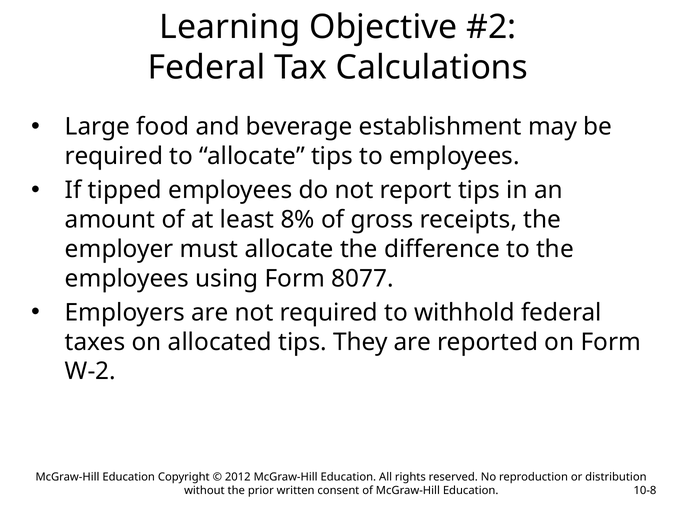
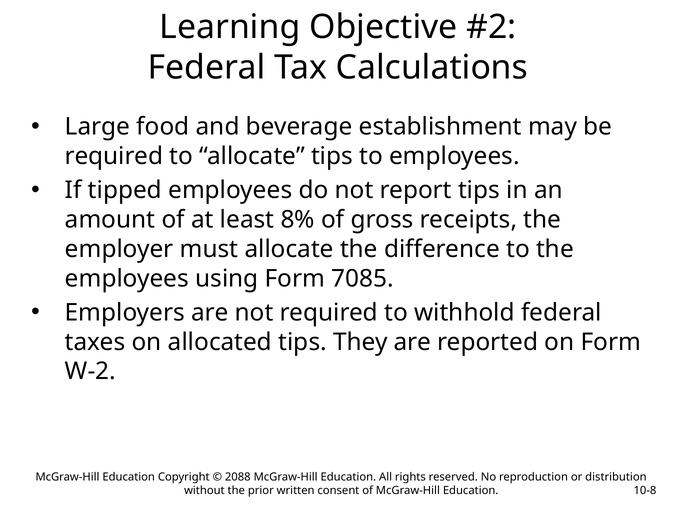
8077: 8077 -> 7085 (363, 278)
2012: 2012 -> 2088 (238, 477)
